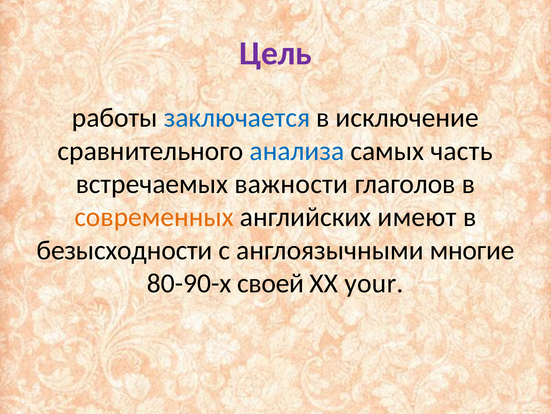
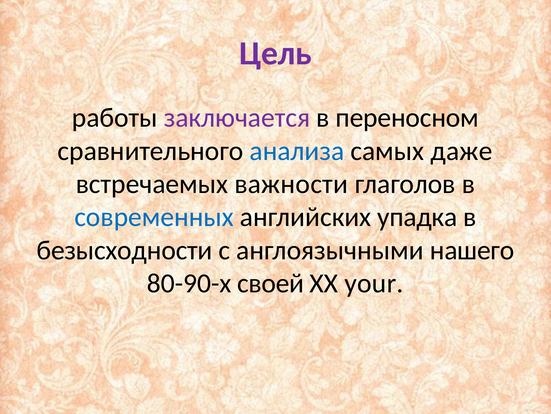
заключается colour: blue -> purple (237, 118)
исключение: исключение -> переносном (407, 118)
часть: часть -> даже (462, 151)
современных colour: orange -> blue (154, 217)
имеют: имеют -> упадка (417, 217)
многие: многие -> нашего (472, 250)
